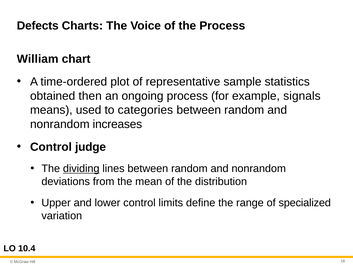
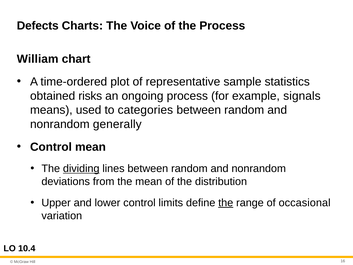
then: then -> risks (90, 96)
increases: increases -> generally (117, 124)
Control judge: judge -> mean (90, 147)
the underline: none -> present (226, 203)
specialized: specialized -> occasional (305, 203)
